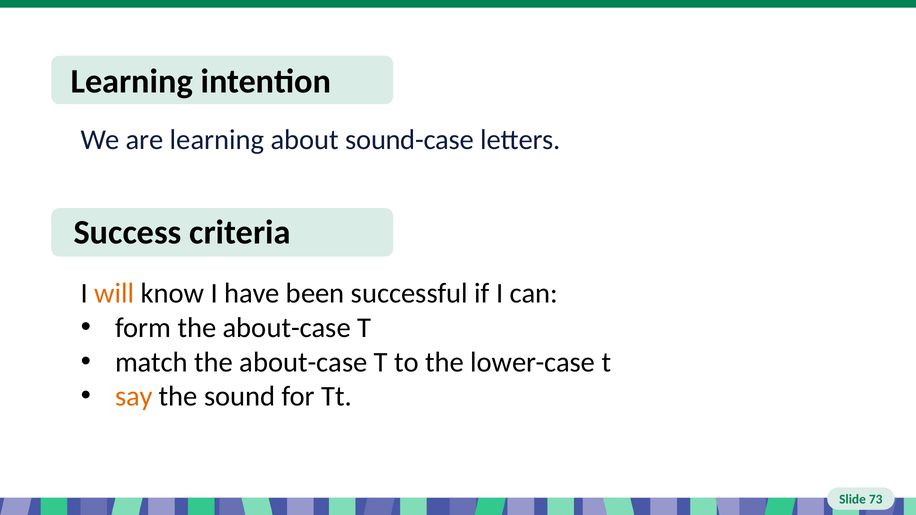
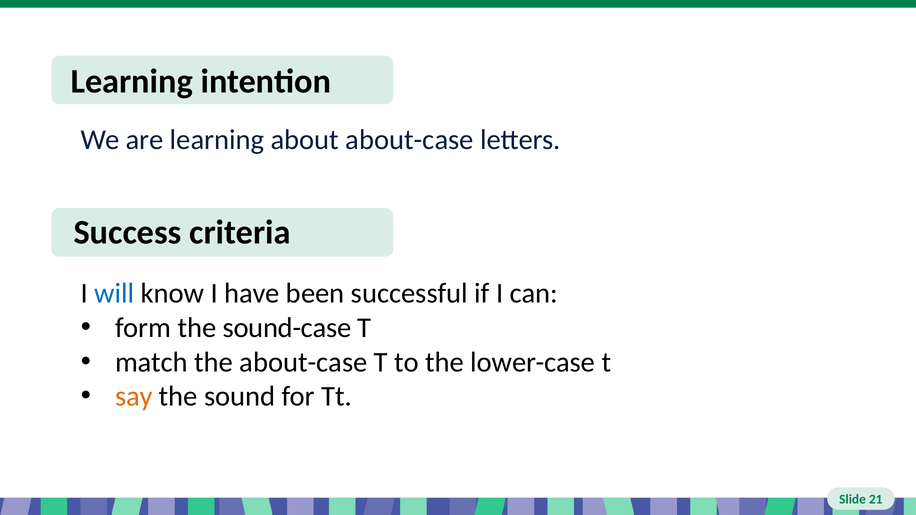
about sound-case: sound-case -> about-case (410, 140)
will colour: orange -> blue (114, 294)
form the about-case: about-case -> sound-case (287, 328)
73: 73 -> 21 (876, 500)
